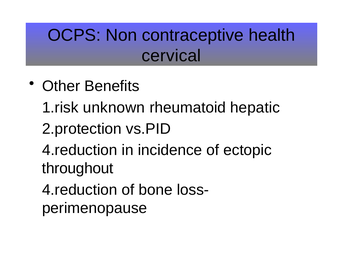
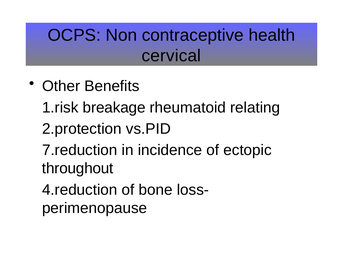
unknown: unknown -> breakage (114, 108)
hepatic: hepatic -> relating (255, 108)
4.reduction: 4.reduction -> 7.reduction (80, 150)
